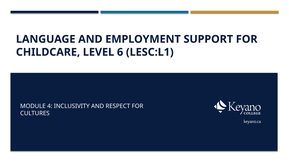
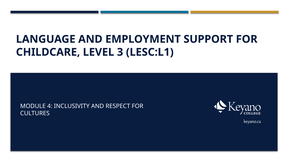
6: 6 -> 3 (120, 52)
